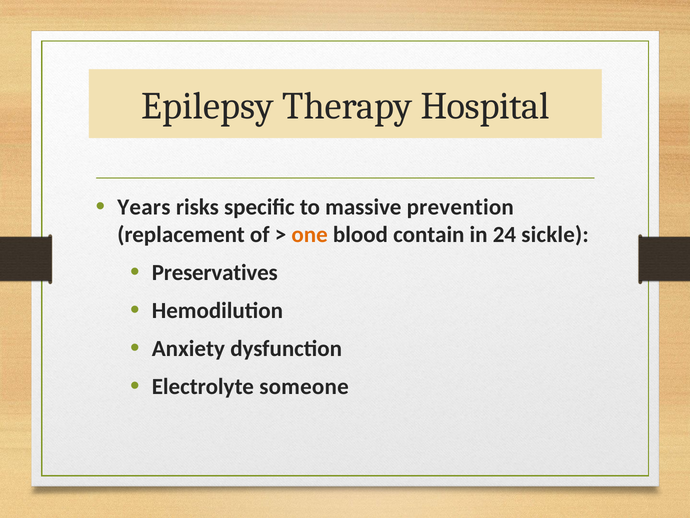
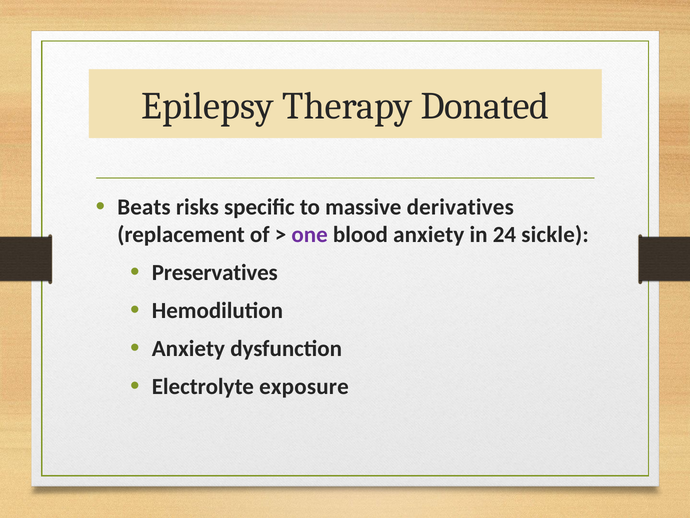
Hospital: Hospital -> Donated (485, 106)
Years: Years -> Beats (144, 207)
prevention: prevention -> derivatives (460, 207)
one colour: orange -> purple (310, 234)
blood contain: contain -> anxiety (429, 234)
someone: someone -> exposure (304, 386)
